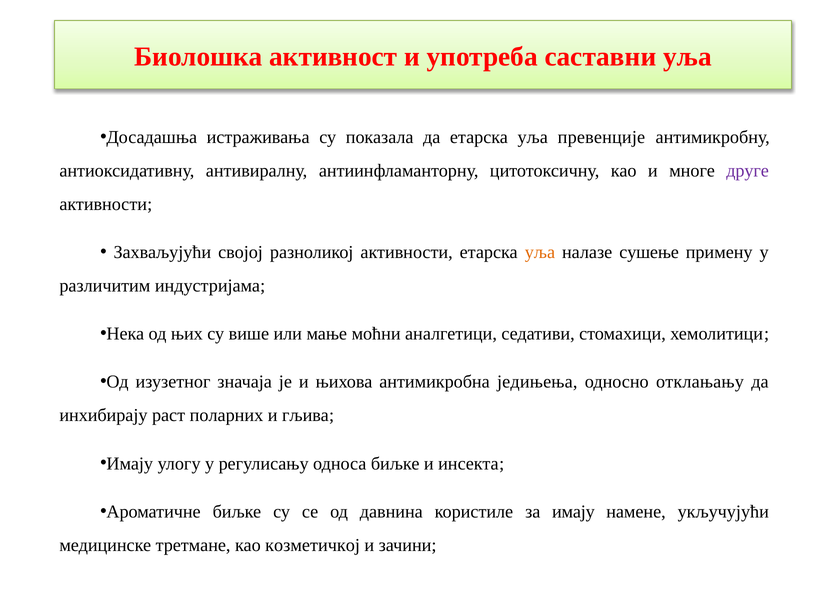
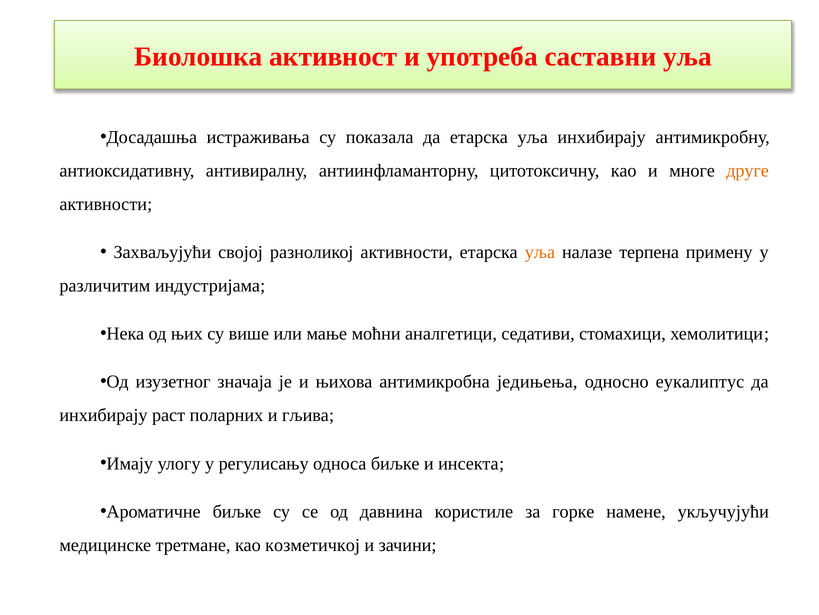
уља превенције: превенције -> инхибирају (602, 137)
друге colour: purple -> orange (748, 170)
сушење: сушење -> терпена (649, 252)
отклањању: отклањању -> еукалиптус (700, 381)
за имају: имају -> горке (573, 511)
